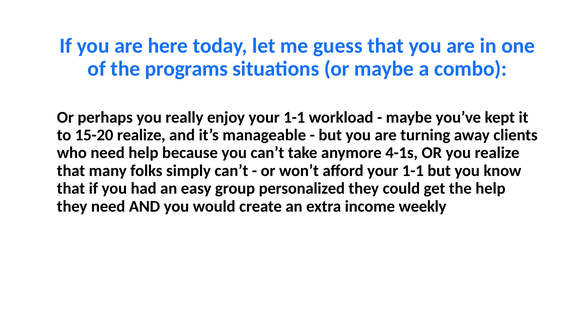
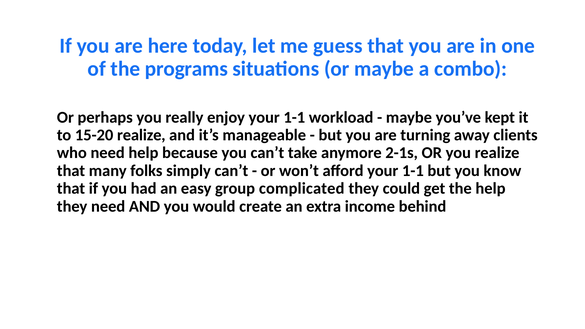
4-1s: 4-1s -> 2-1s (402, 153)
personalized: personalized -> complicated (302, 188)
weekly: weekly -> behind (422, 206)
